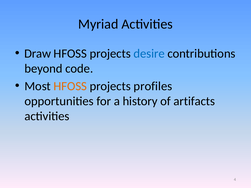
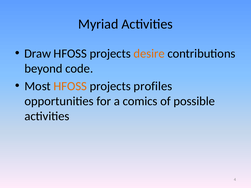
desire colour: blue -> orange (149, 54)
history: history -> comics (140, 101)
artifacts: artifacts -> possible (194, 101)
